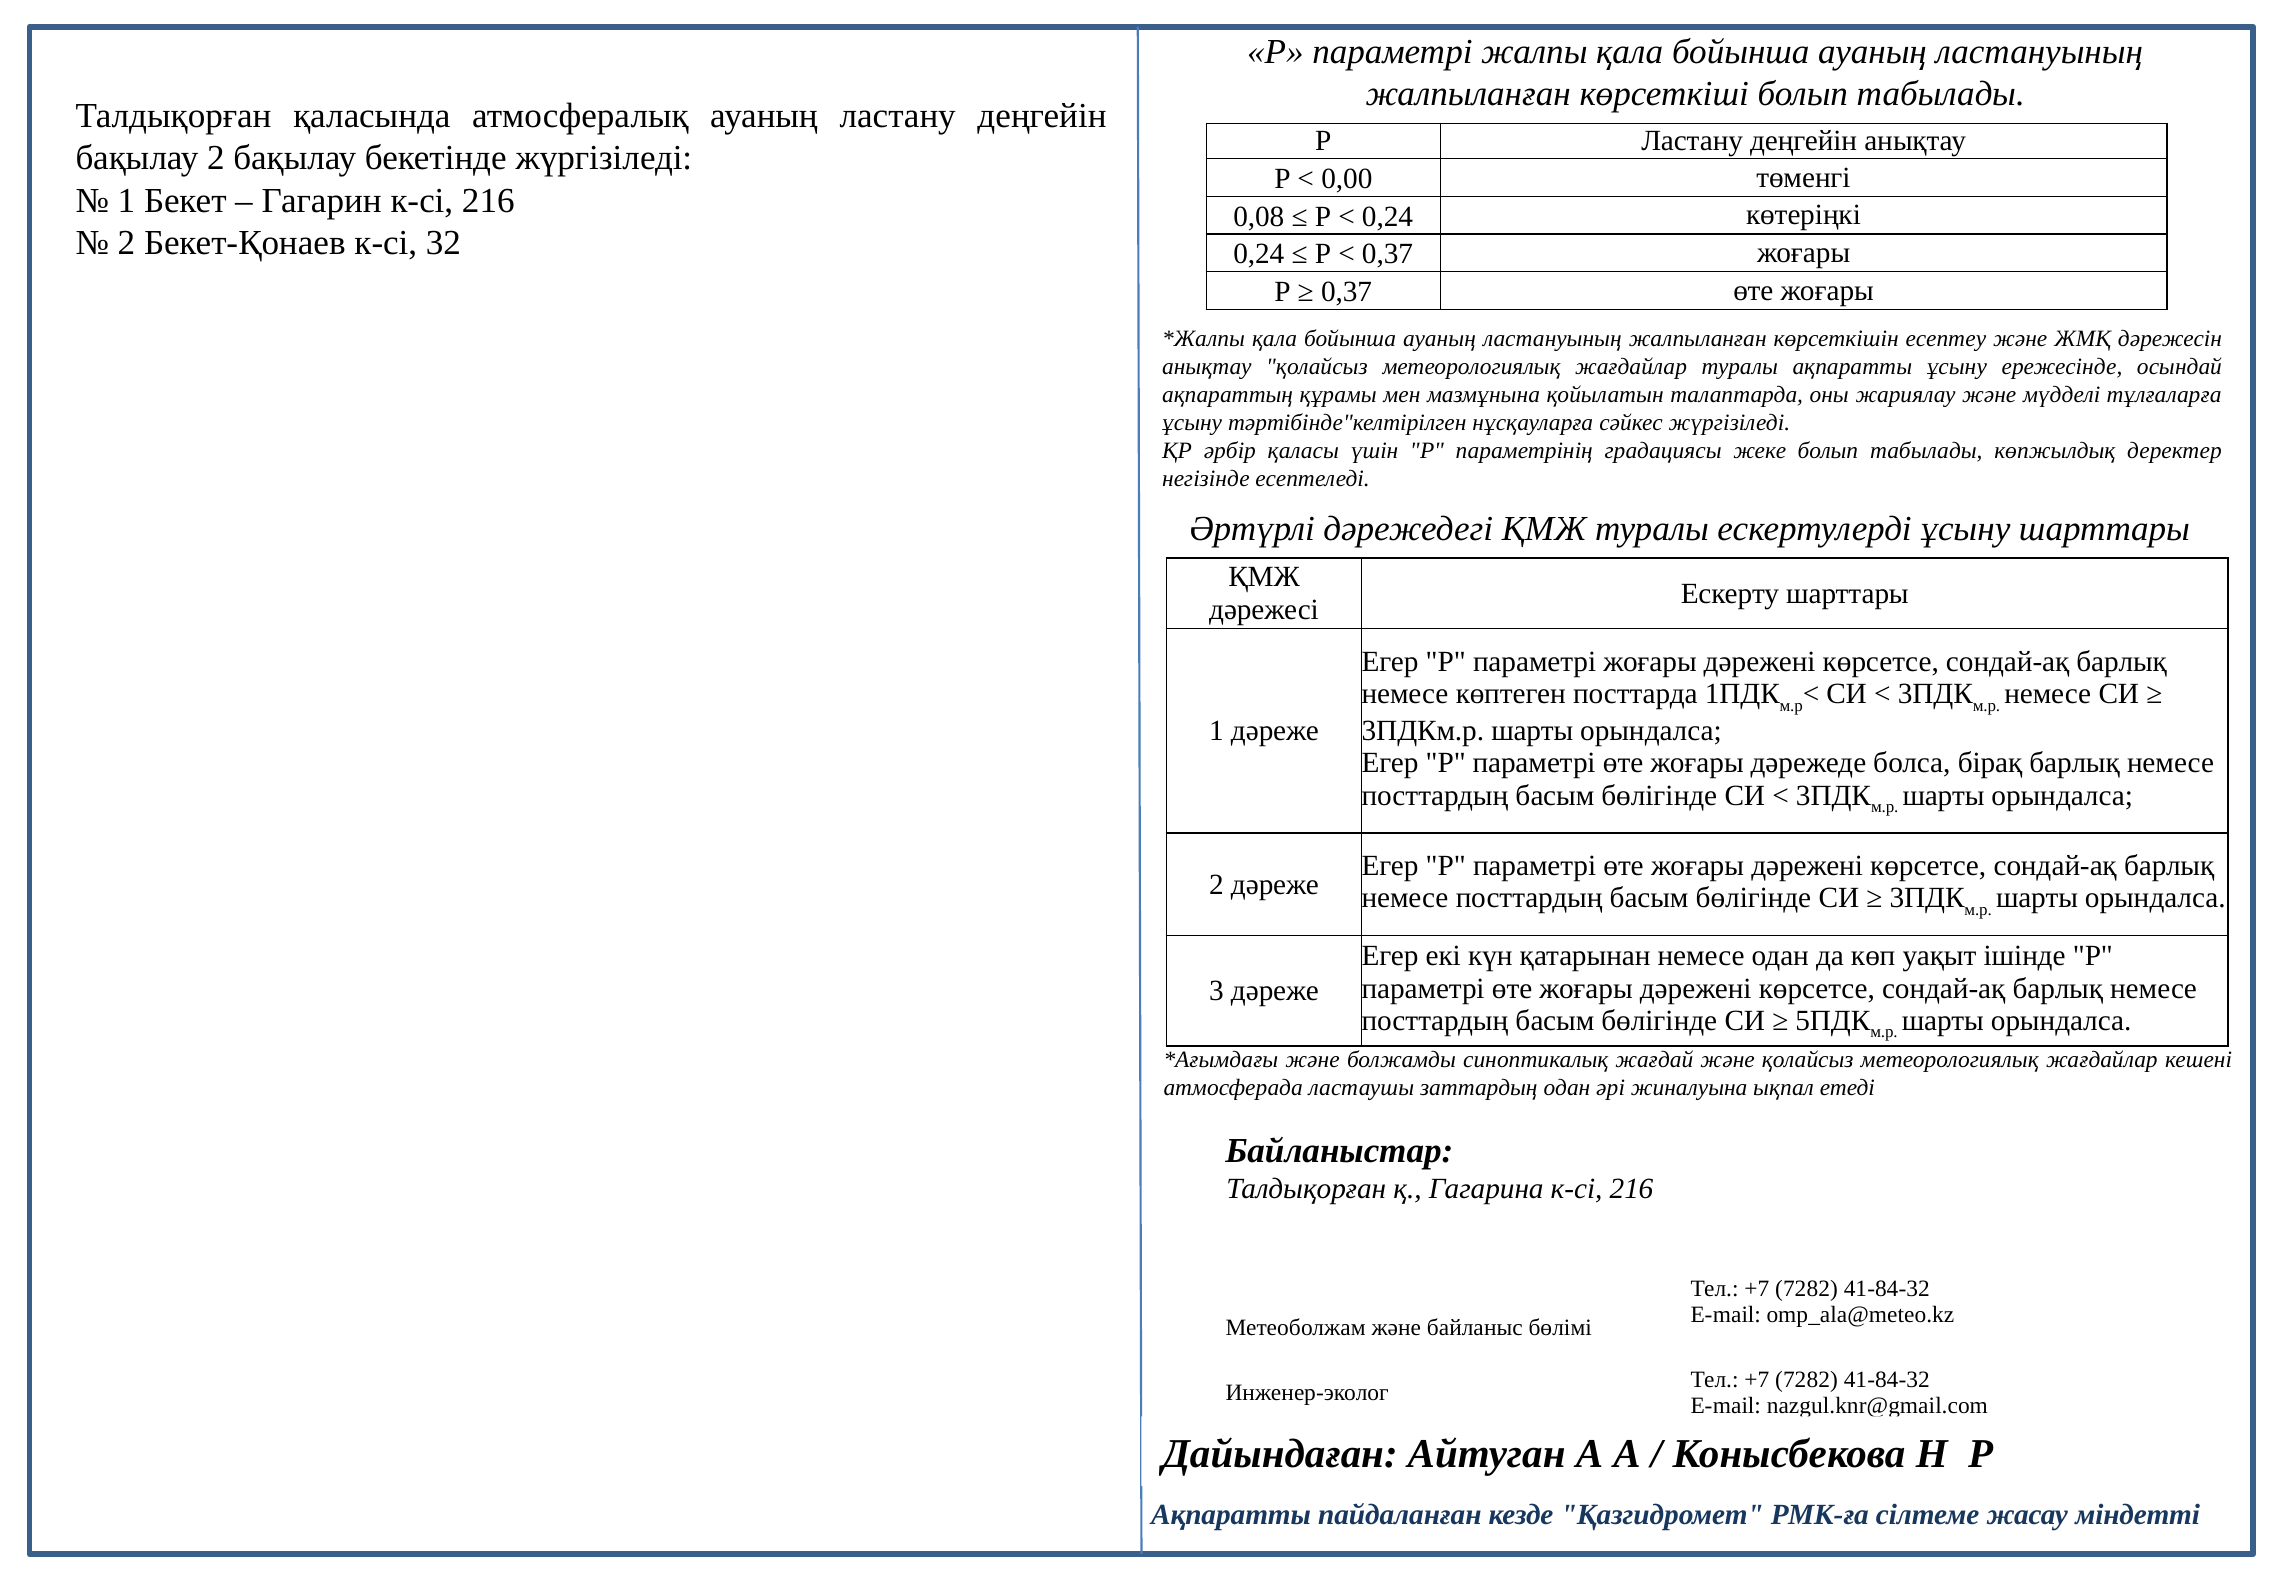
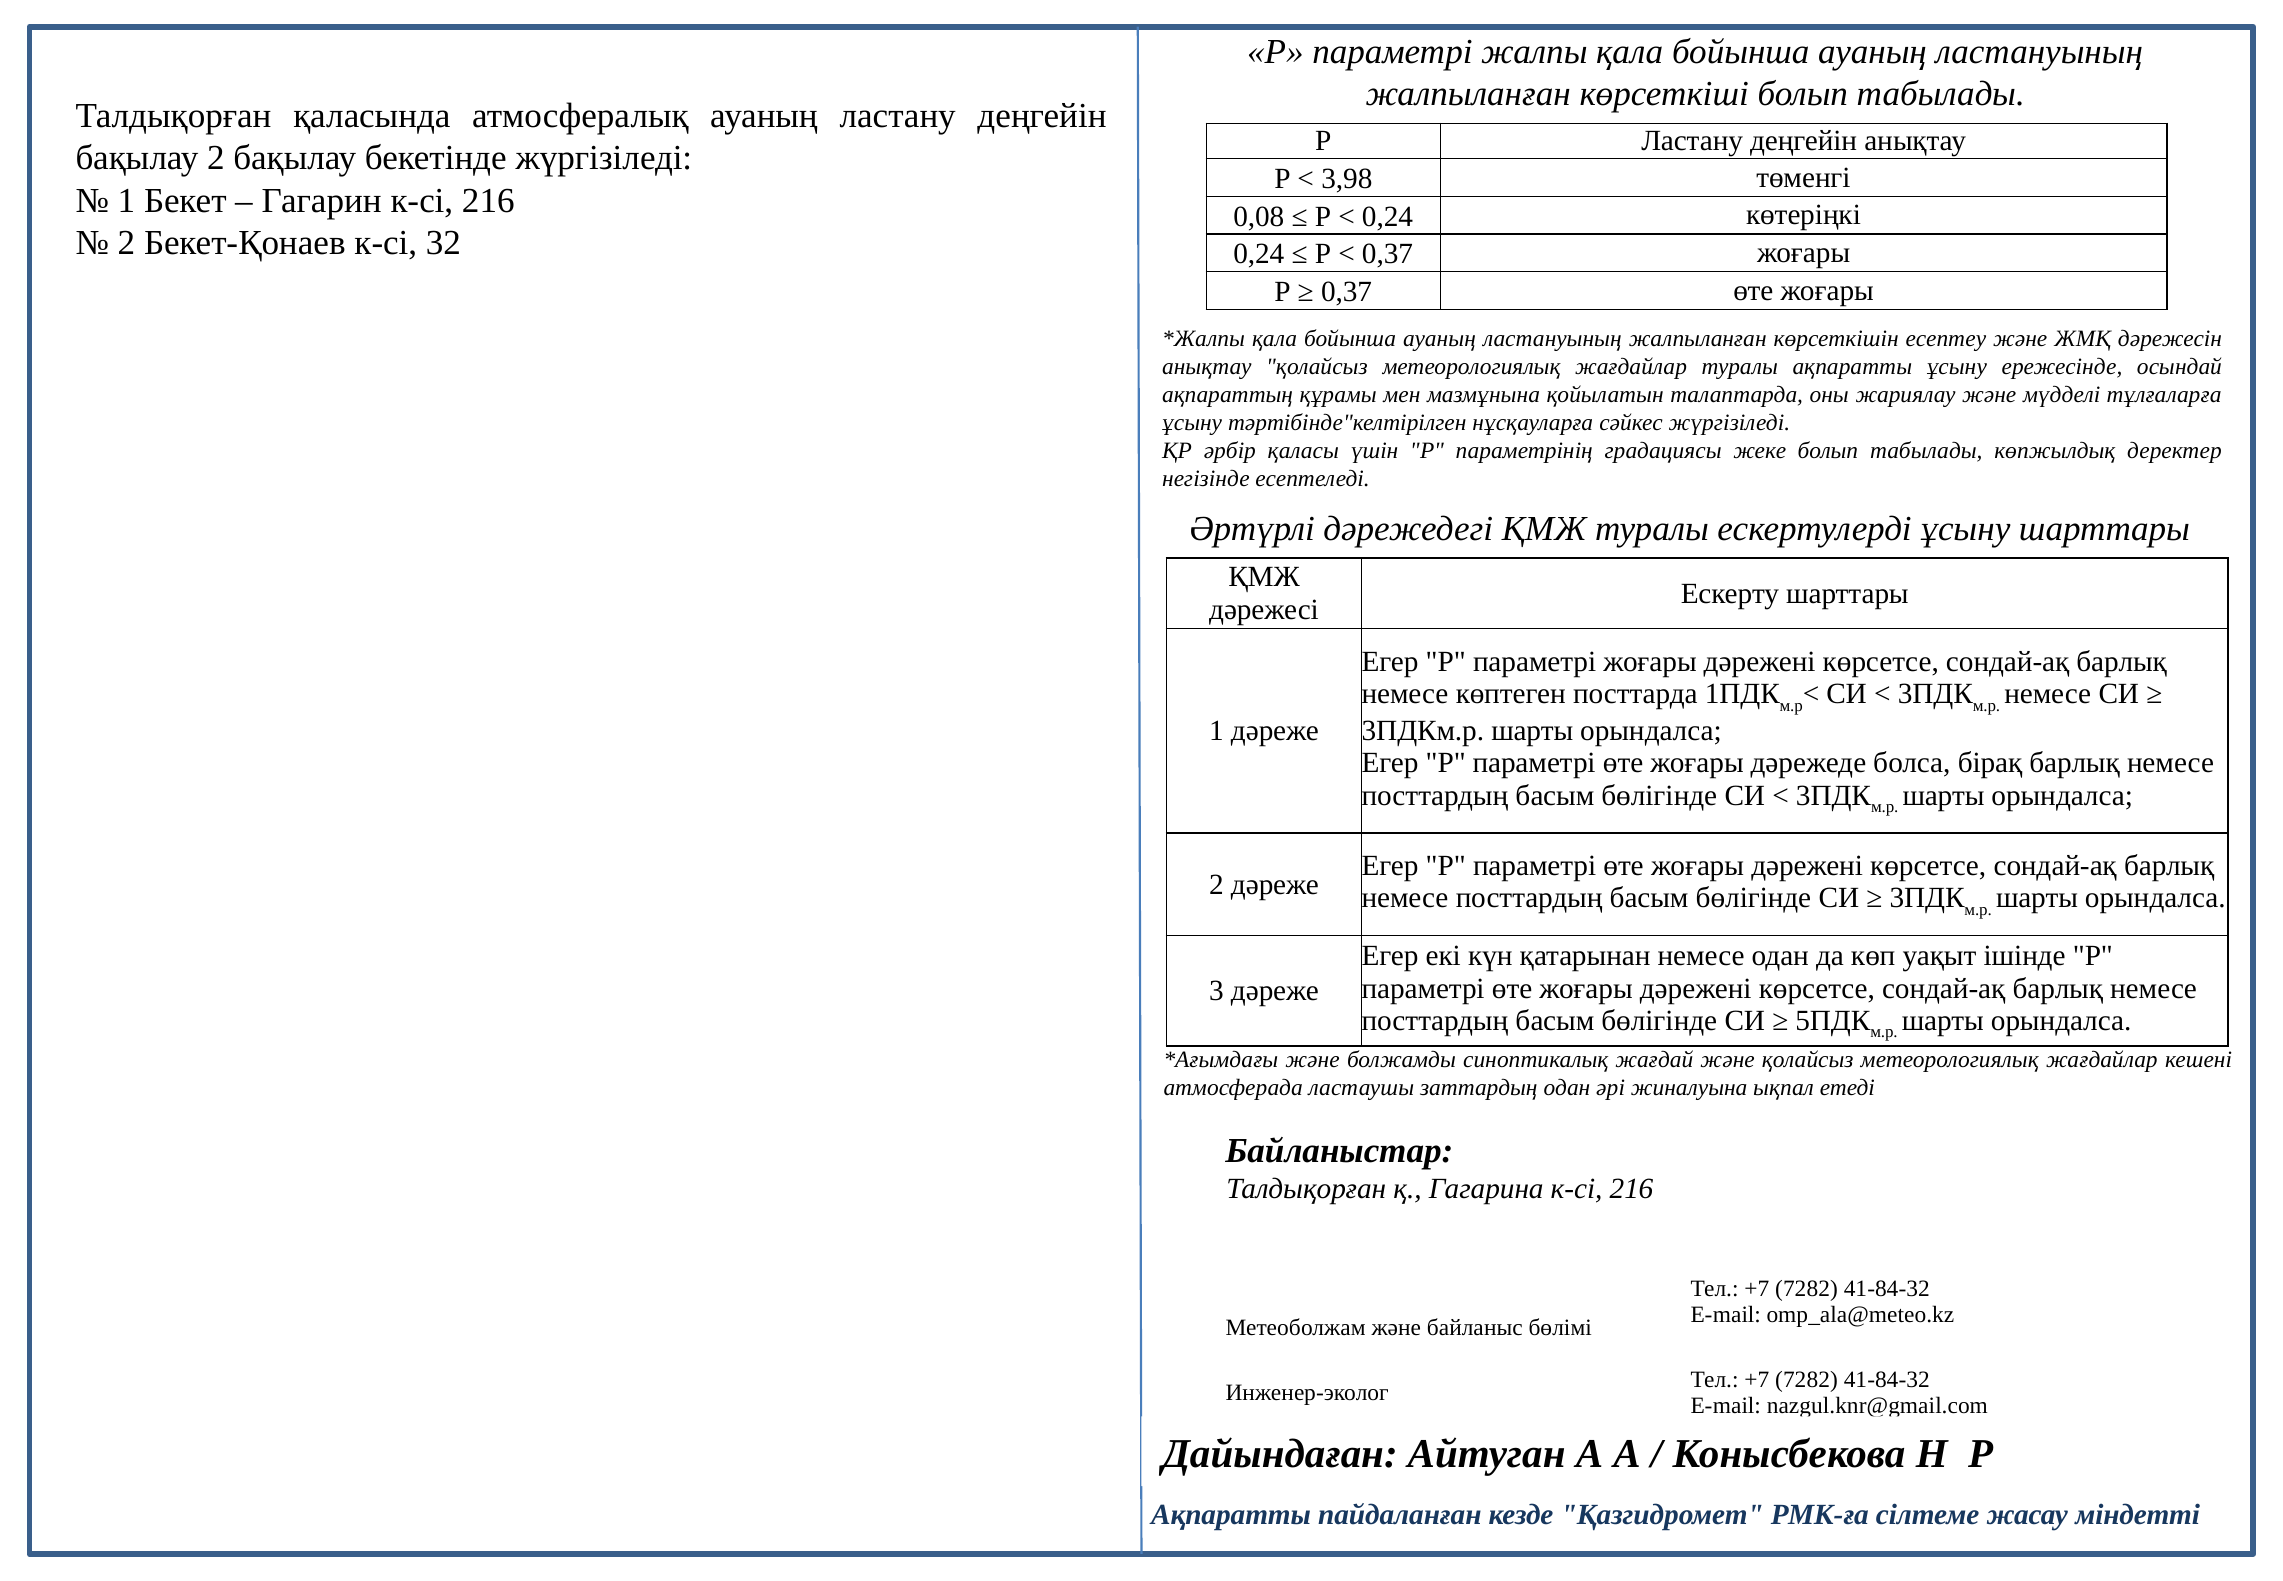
0,00: 0,00 -> 3,98 (1347, 179)
